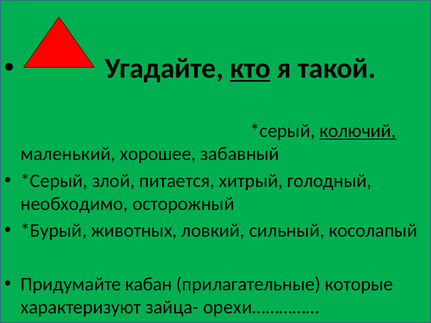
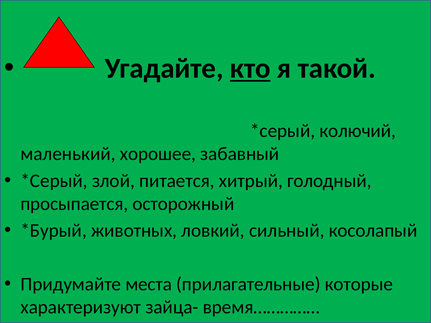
колючий underline: present -> none (358, 131)
необходимо: необходимо -> просыпается (74, 204)
кабан: кабан -> места (149, 285)
орехи……………: орехи…………… -> время…………… (261, 308)
